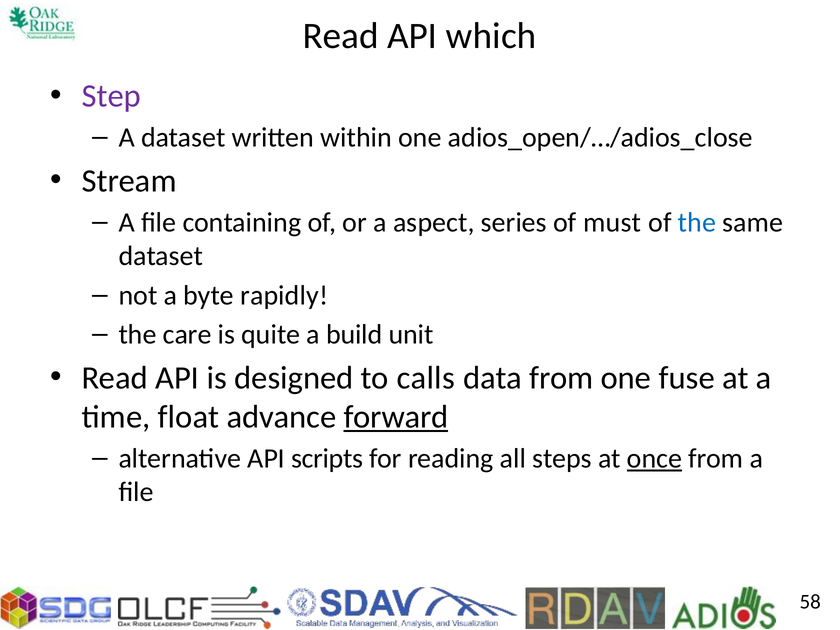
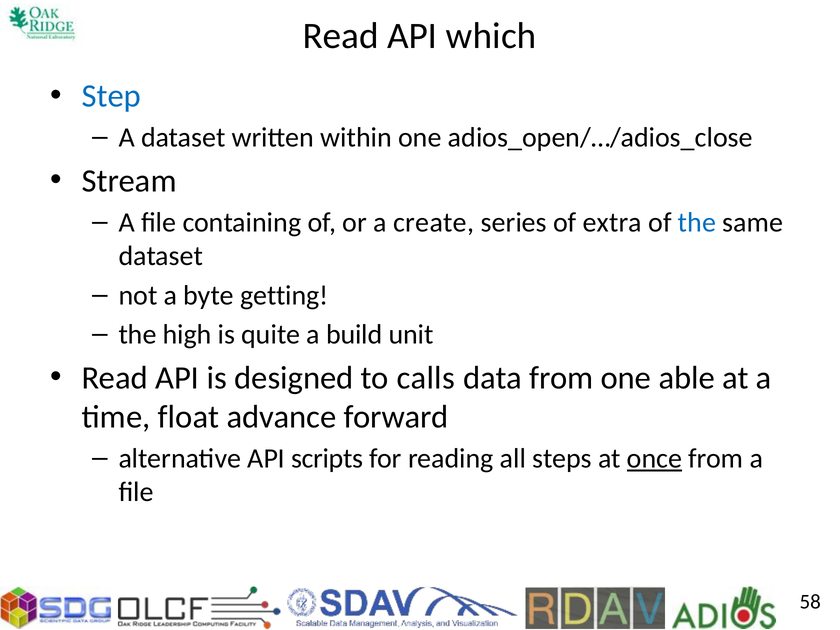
Step colour: purple -> blue (111, 96)
aspect: aspect -> create (434, 223)
must: must -> extra (612, 223)
rapidly: rapidly -> getting (284, 295)
care: care -> high (187, 335)
fuse: fuse -> able (687, 378)
forward underline: present -> none (396, 417)
